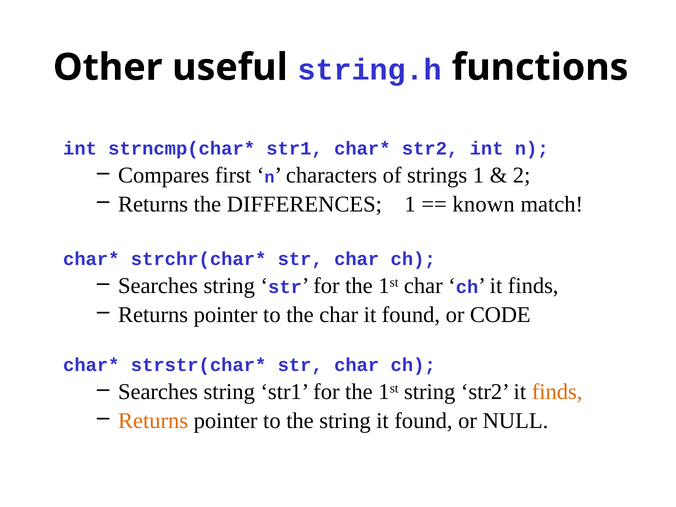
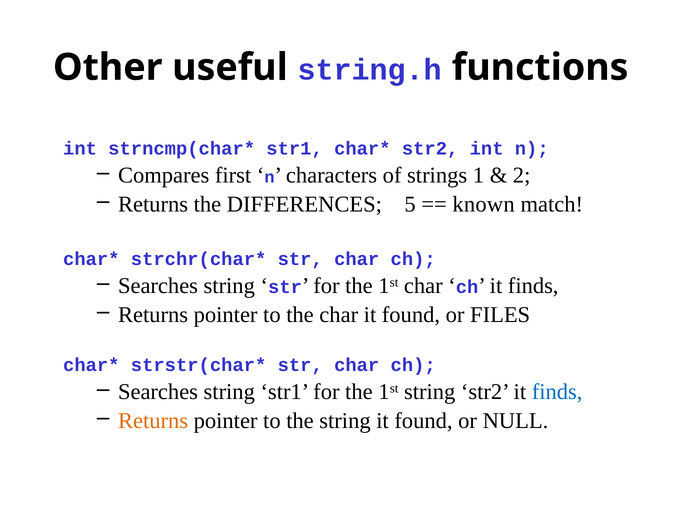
DIFFERENCES 1: 1 -> 5 (410, 204)
CODE: CODE -> FILES (500, 315)
finds colour: orange -> blue (557, 392)
